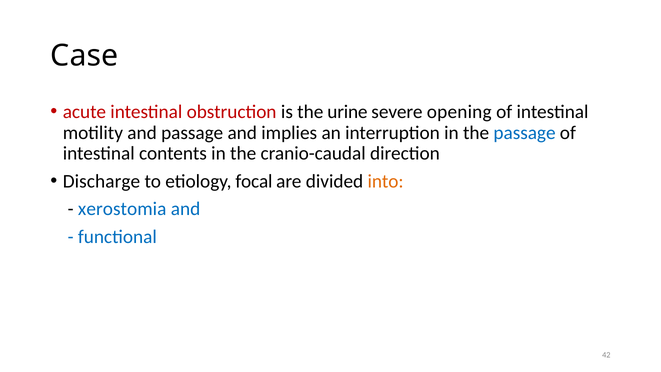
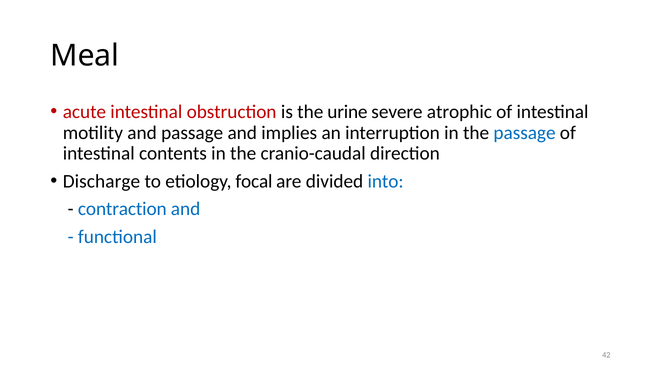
Case: Case -> Meal (85, 56)
opening: opening -> atrophic (459, 112)
into colour: orange -> blue (386, 181)
xerostomia: xerostomia -> contraction (122, 209)
